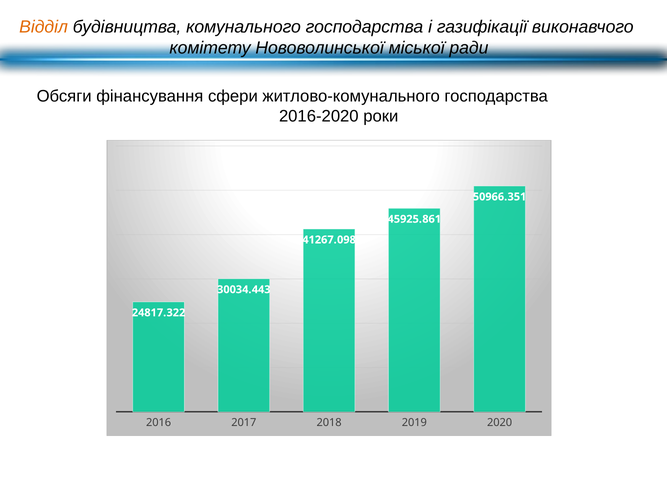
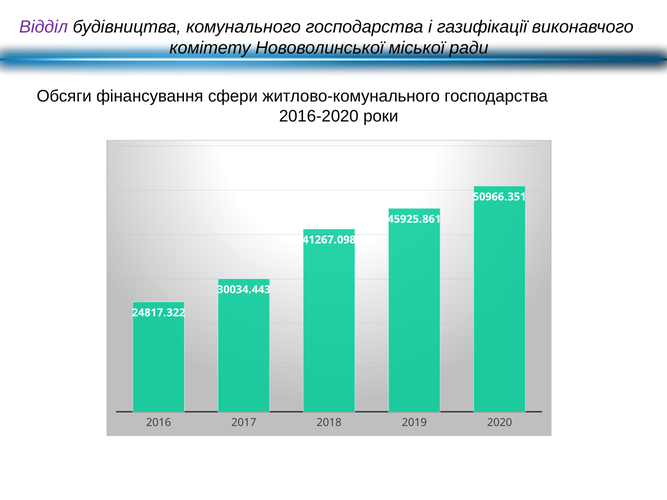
Відділ colour: orange -> purple (44, 27)
